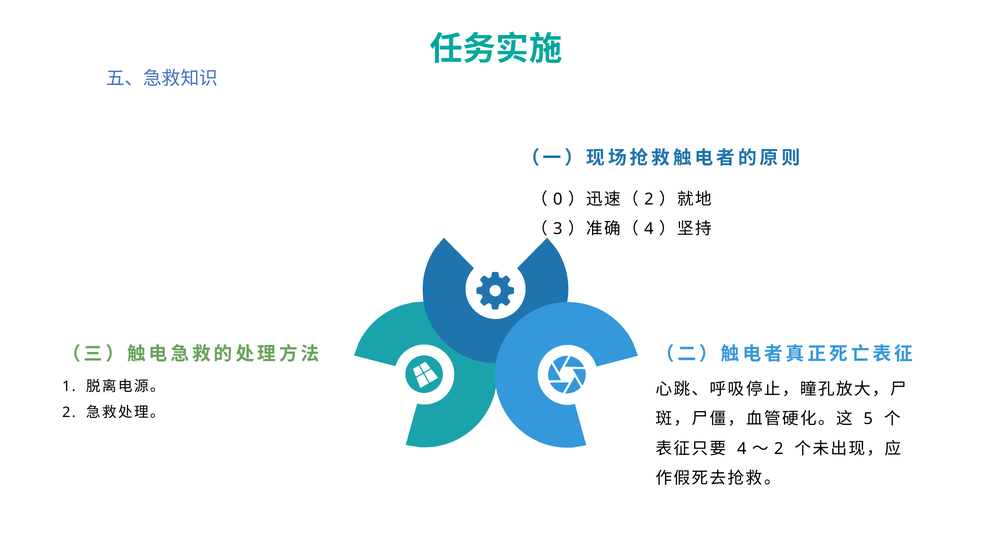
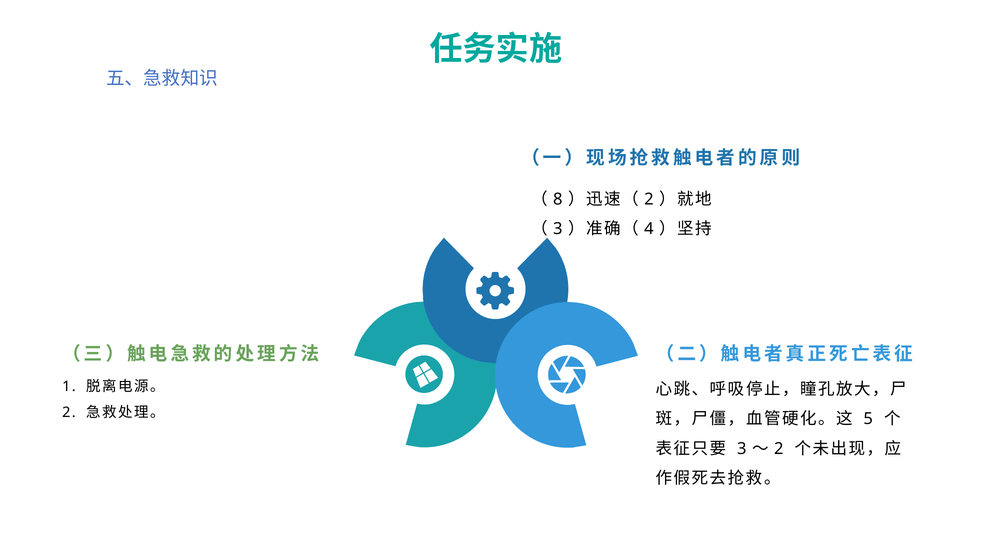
0: 0 -> 8 (558, 199)
4: 4 -> 3 (742, 449)
